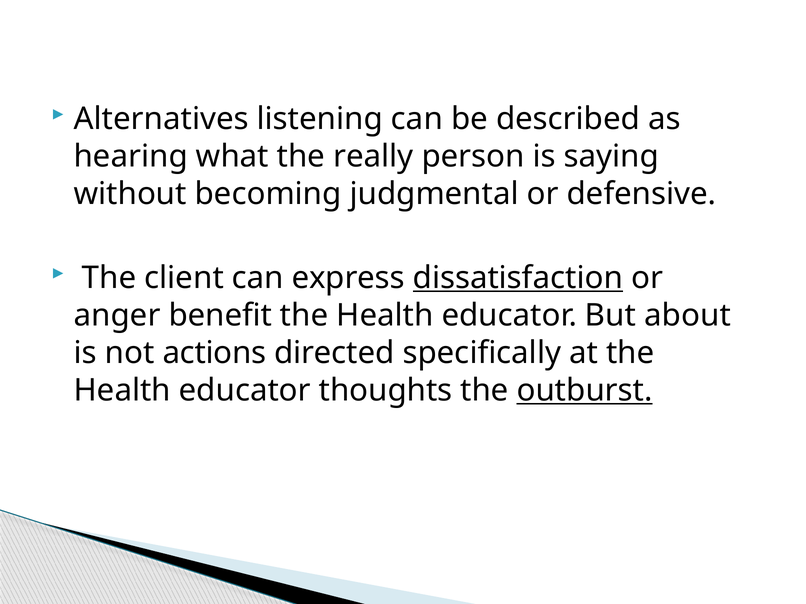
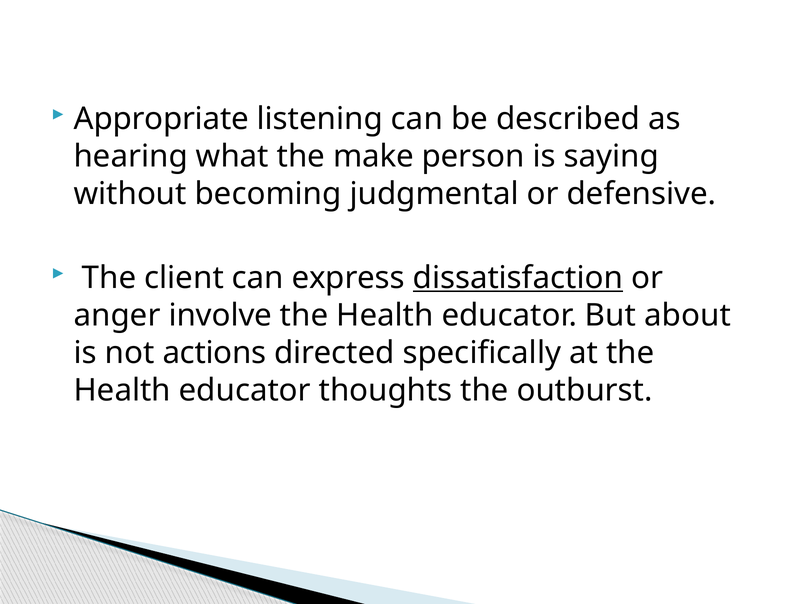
Alternatives: Alternatives -> Appropriate (161, 119)
really: really -> make (373, 156)
benefit: benefit -> involve (220, 316)
outburst underline: present -> none (585, 391)
